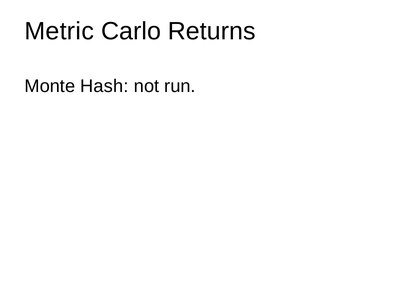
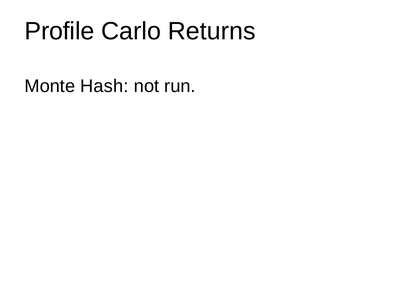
Metric: Metric -> Profile (59, 31)
